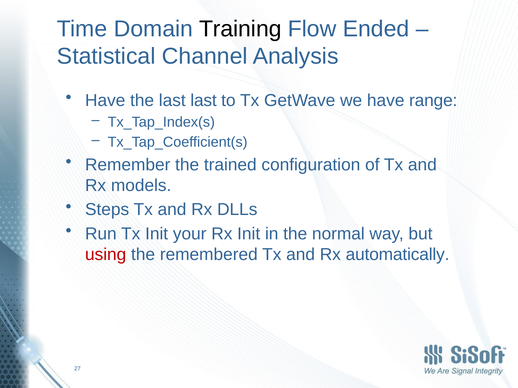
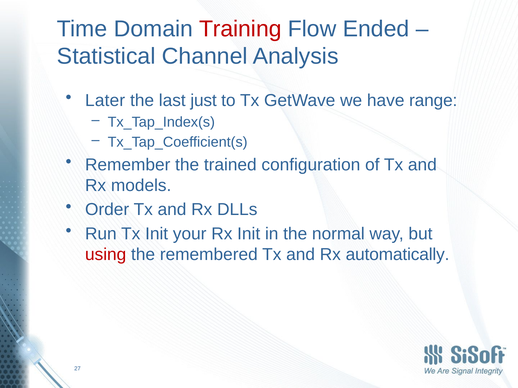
Training colour: black -> red (240, 29)
Have: Have -> Later (105, 100)
last last: last -> just (204, 100)
Steps: Steps -> Order (107, 210)
